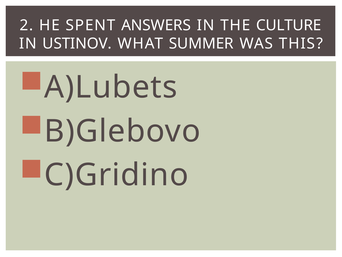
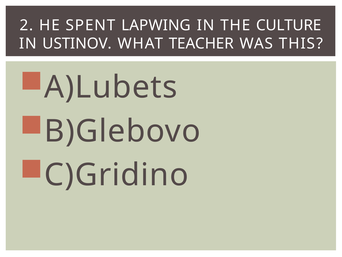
ANSWERS: ANSWERS -> LAPWING (156, 25)
SUMMER: SUMMER -> TEACHER (201, 43)
